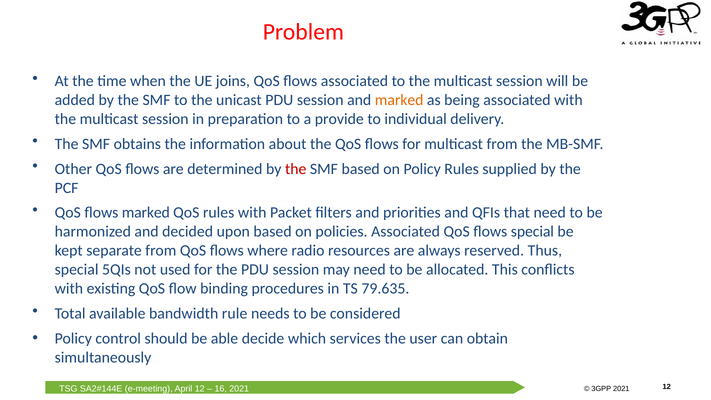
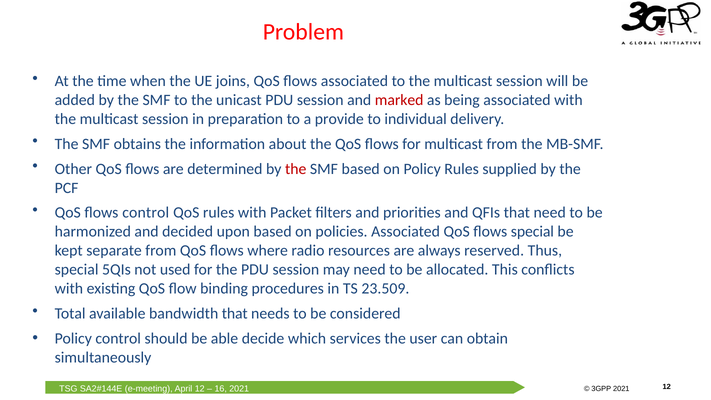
marked colour: orange -> red (399, 100)
flows marked: marked -> control (146, 213)
79.635: 79.635 -> 23.509 (385, 289)
bandwidth rule: rule -> that (235, 314)
